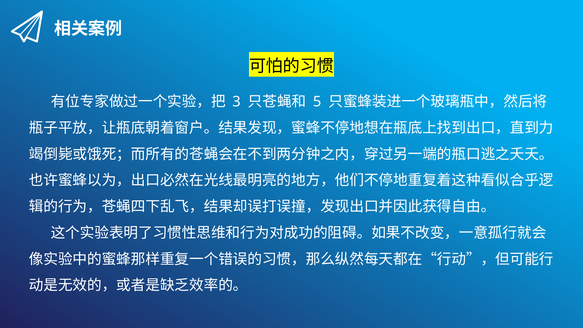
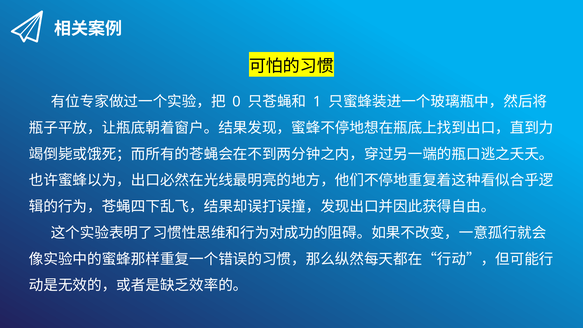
3: 3 -> 0 (236, 102)
5: 5 -> 1 (317, 102)
